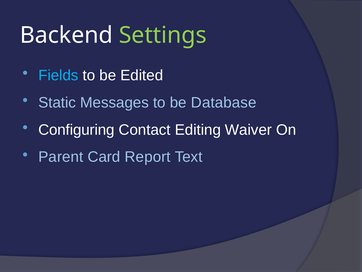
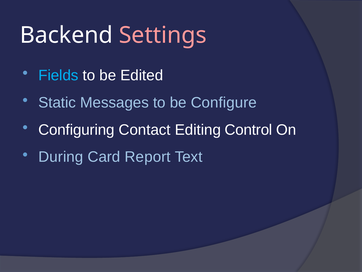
Settings colour: light green -> pink (163, 35)
Database: Database -> Configure (224, 102)
Waiver: Waiver -> Control (249, 130)
Parent: Parent -> During (61, 157)
